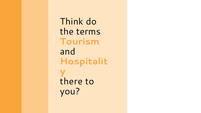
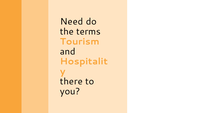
Think: Think -> Need (72, 22)
